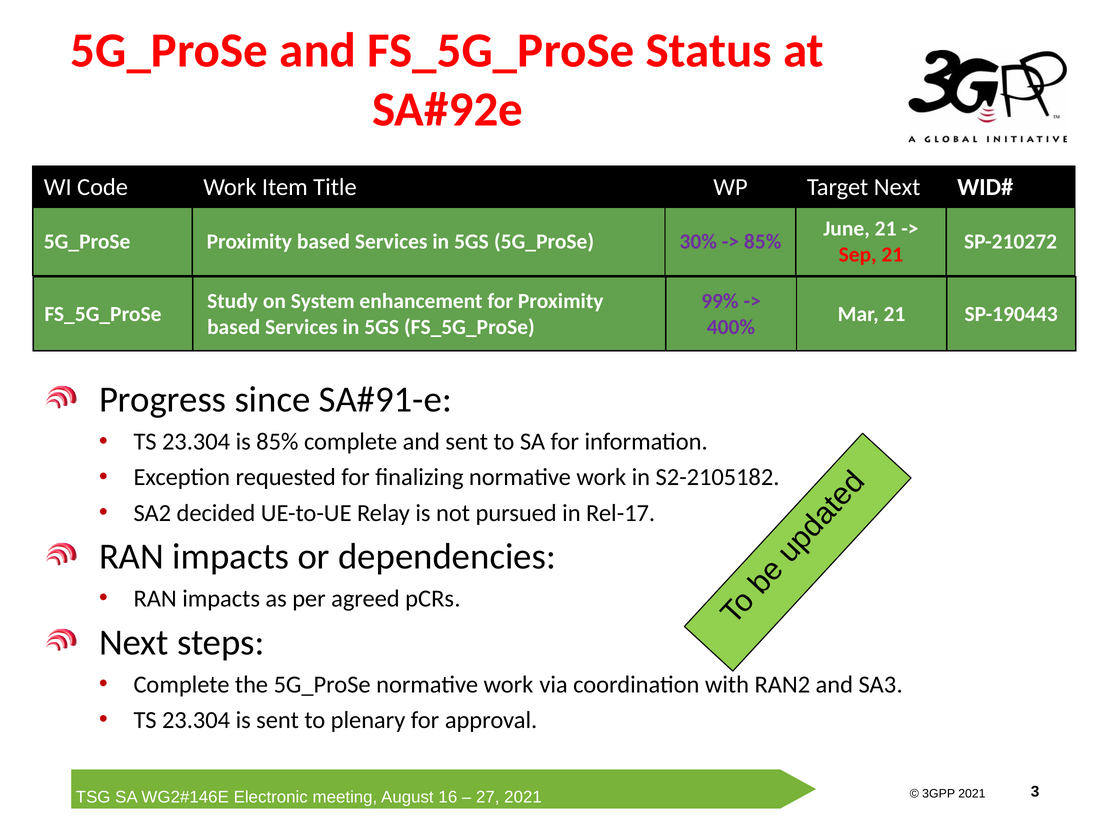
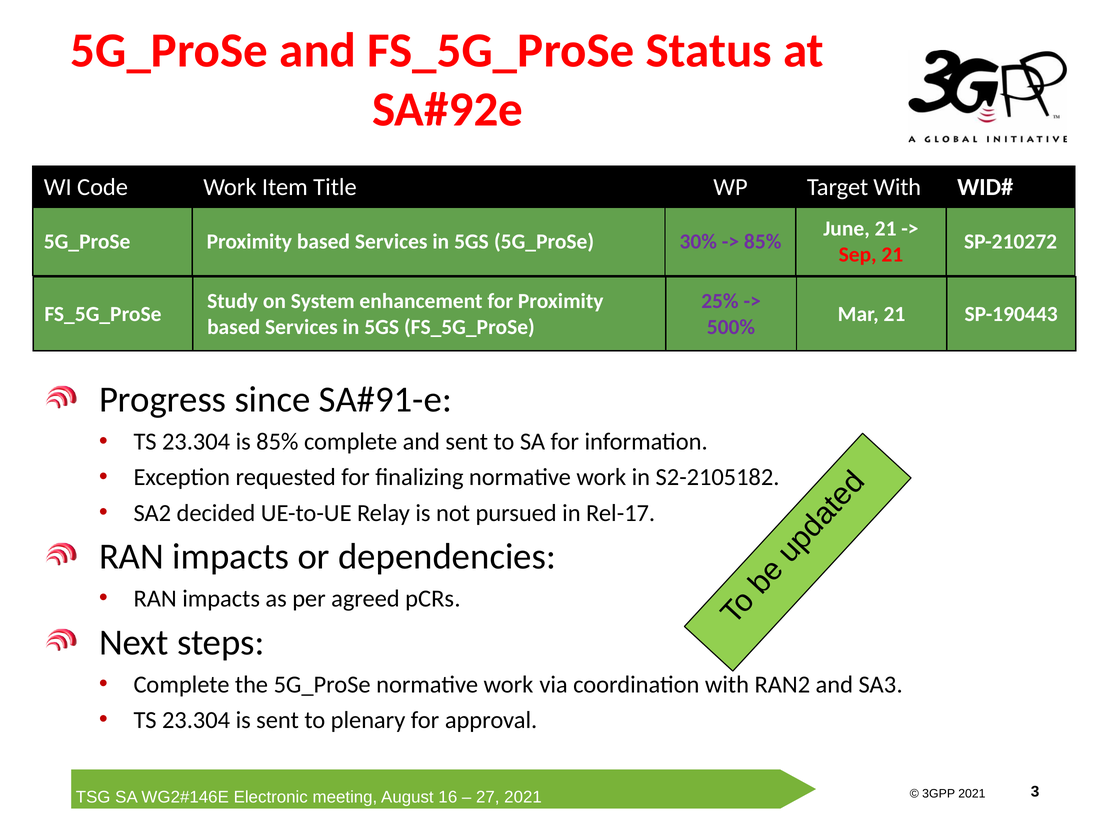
Target Next: Next -> With (897, 187)
99%: 99% -> 25% (720, 301)
400%: 400% -> 500% (731, 327)
